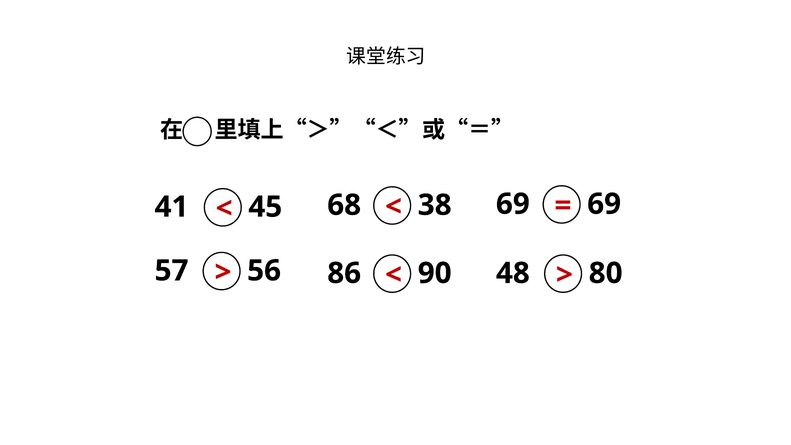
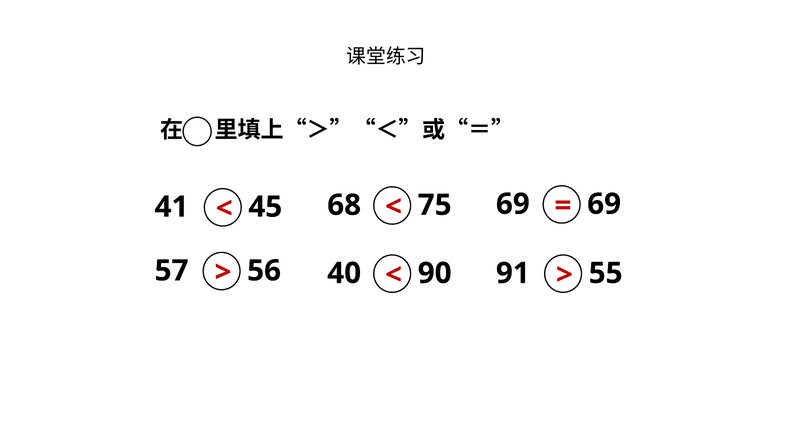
38: 38 -> 75 (435, 205)
86: 86 -> 40 (344, 273)
48: 48 -> 91 (513, 273)
80: 80 -> 55 (606, 273)
